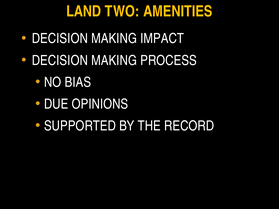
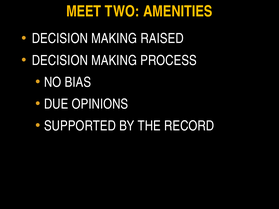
LAND: LAND -> MEET (84, 11)
IMPACT: IMPACT -> RAISED (162, 39)
